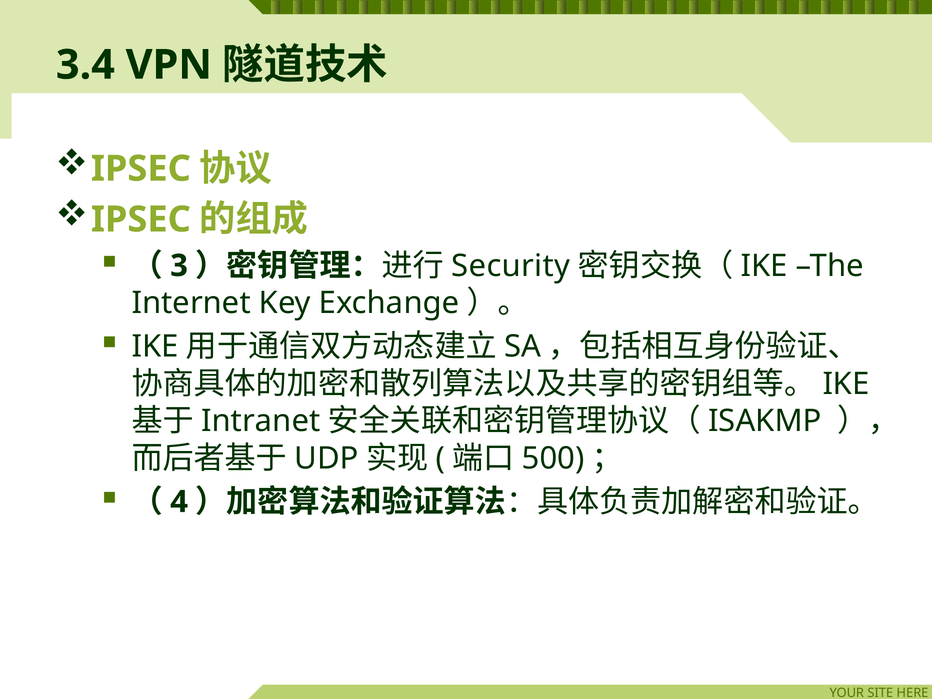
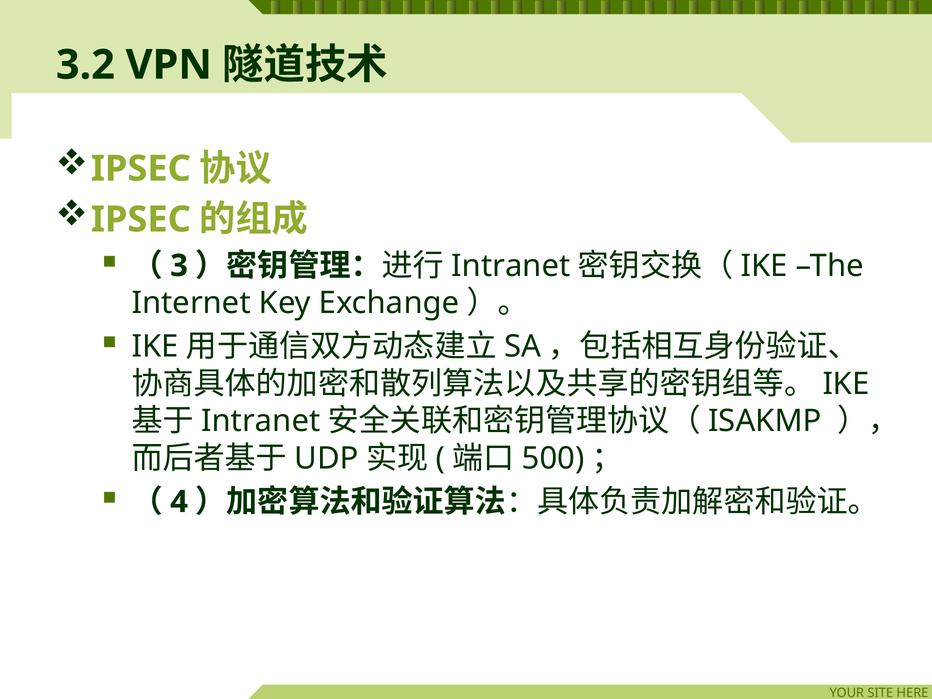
3.4: 3.4 -> 3.2 (85, 65)
Security: Security -> Intranet (511, 266)
